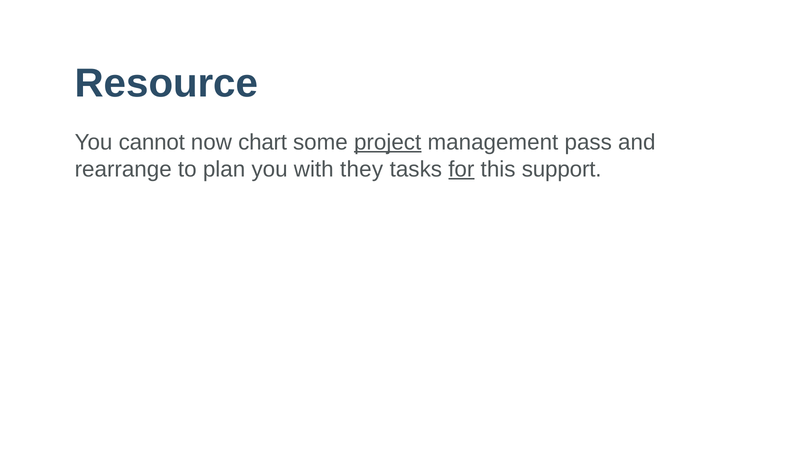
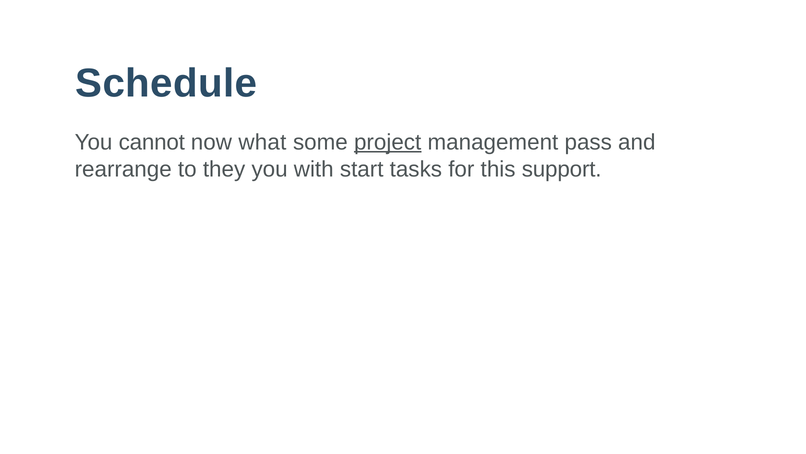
Resource: Resource -> Schedule (166, 83)
chart: chart -> what (262, 142)
plan: plan -> they (224, 169)
they: they -> start (362, 169)
for underline: present -> none (461, 169)
